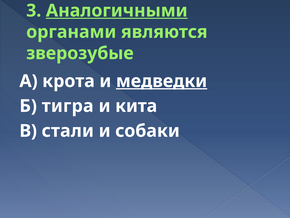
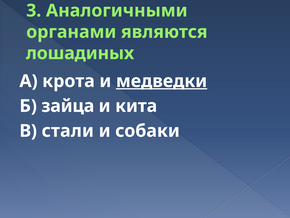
Аналогичными underline: present -> none (117, 11)
зверозубые: зверозубые -> лошадиных (80, 53)
тигра: тигра -> зайца (68, 106)
